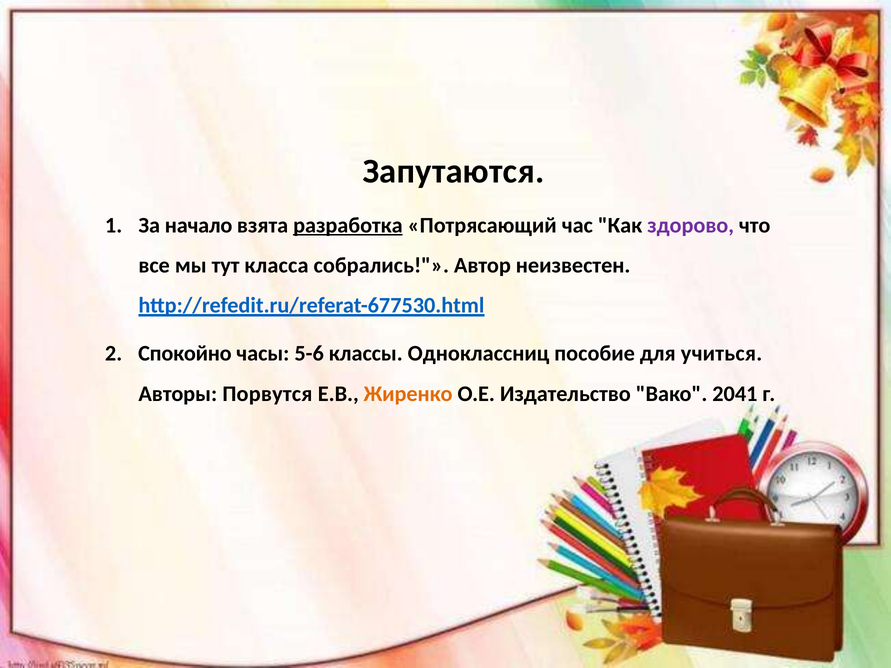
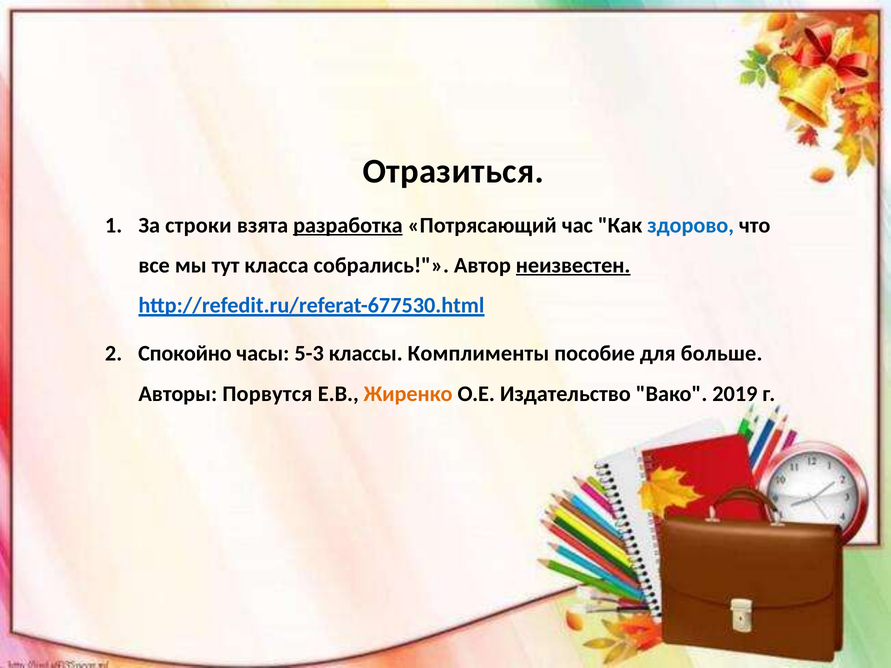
Запутаются: Запутаются -> Отразиться (453, 171)
начало: начало -> строки (198, 225)
здорово colour: purple -> blue (691, 225)
неизвестен underline: none -> present (573, 265)
5-6: 5-6 -> 5-3 (309, 354)
Одноклассниц: Одноклассниц -> Комплименты (478, 354)
учиться: учиться -> больше (722, 354)
2041: 2041 -> 2019 (735, 394)
